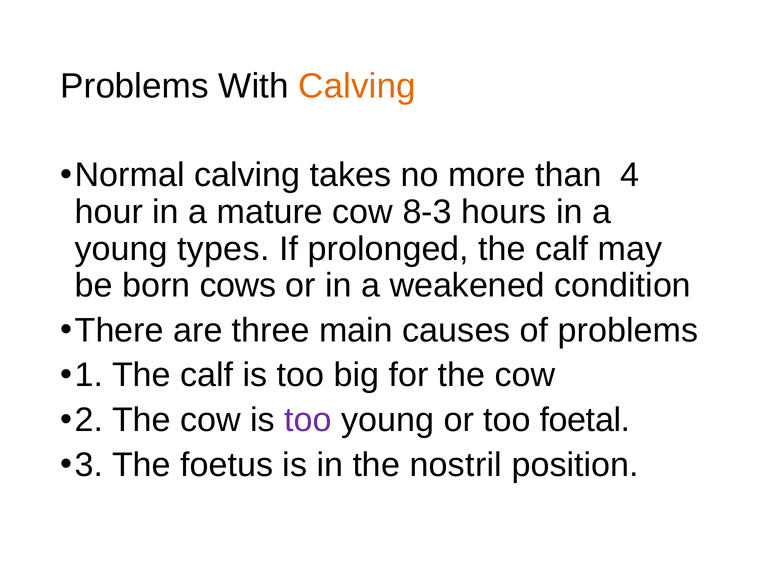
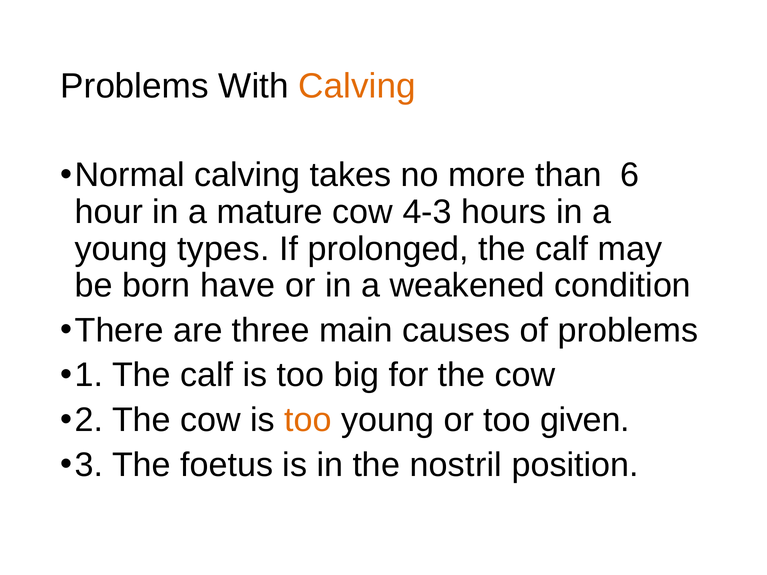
4: 4 -> 6 (630, 175)
8-3: 8-3 -> 4-3 (427, 212)
cows: cows -> have (238, 286)
too colour: purple -> orange (308, 420)
foetal: foetal -> given (585, 420)
